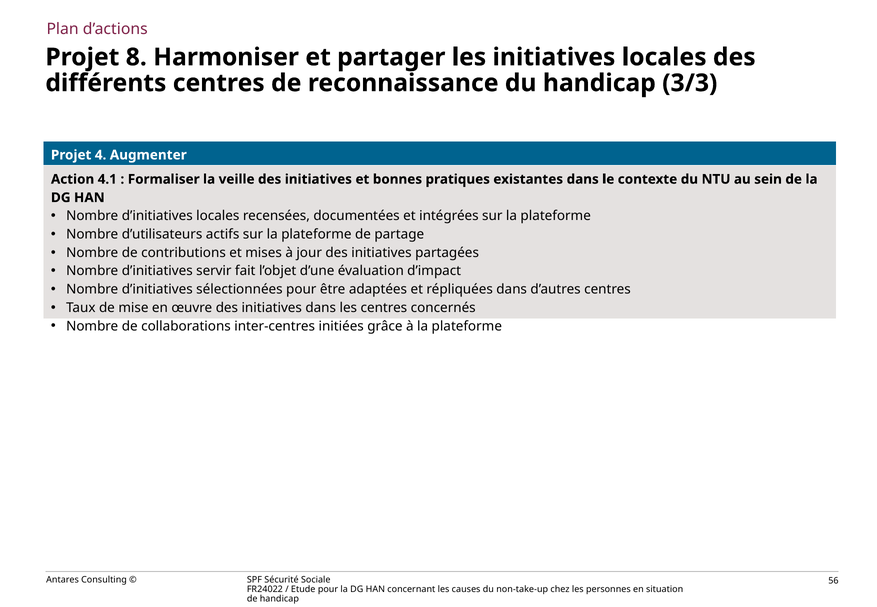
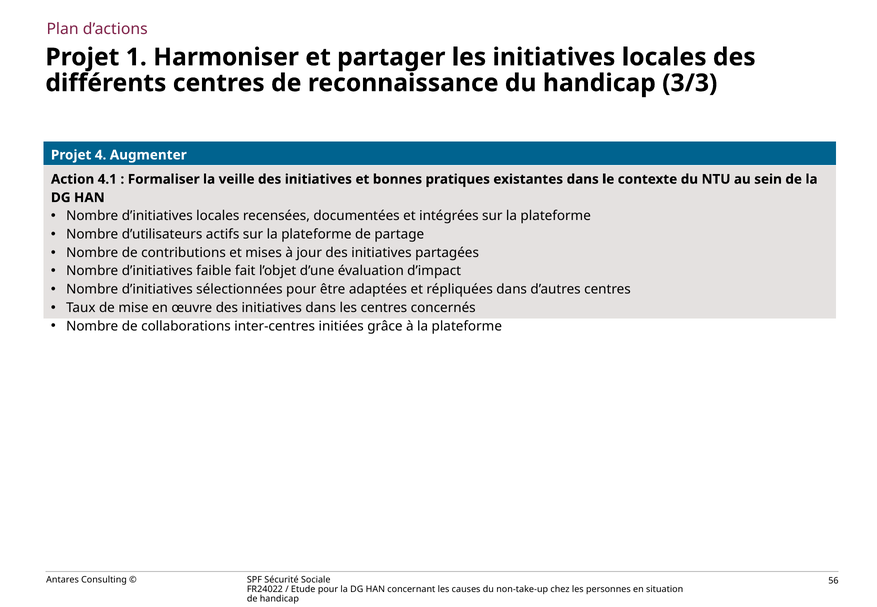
8: 8 -> 1 (136, 57)
servir: servir -> faible (214, 271)
